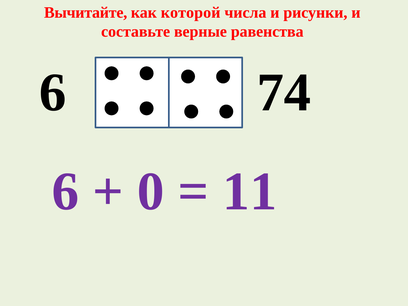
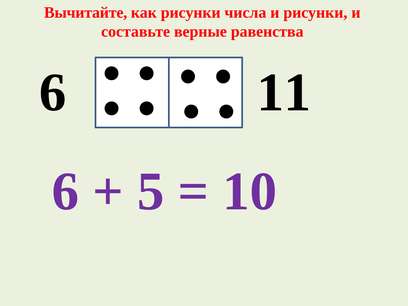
как которой: которой -> рисунки (191, 13)
74: 74 -> 11 (284, 93)
0: 0 -> 5 (151, 191)
11: 11 -> 10 (250, 191)
